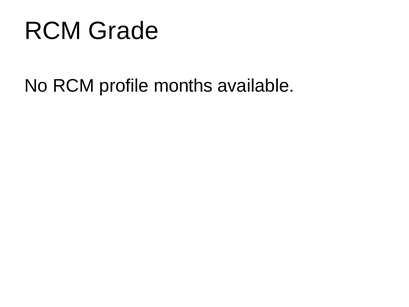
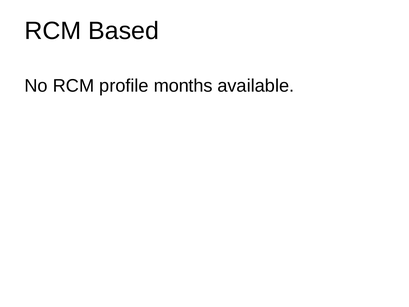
Grade: Grade -> Based (124, 31)
